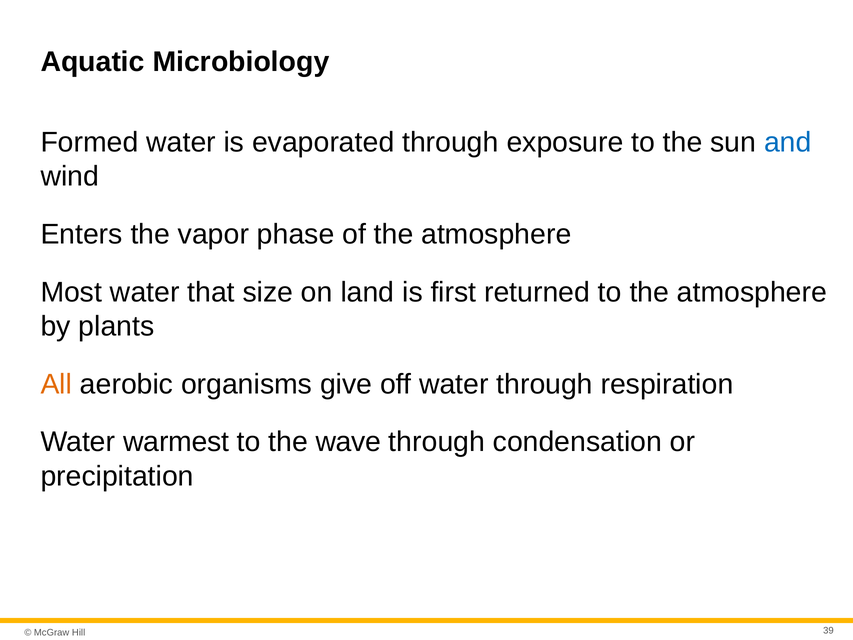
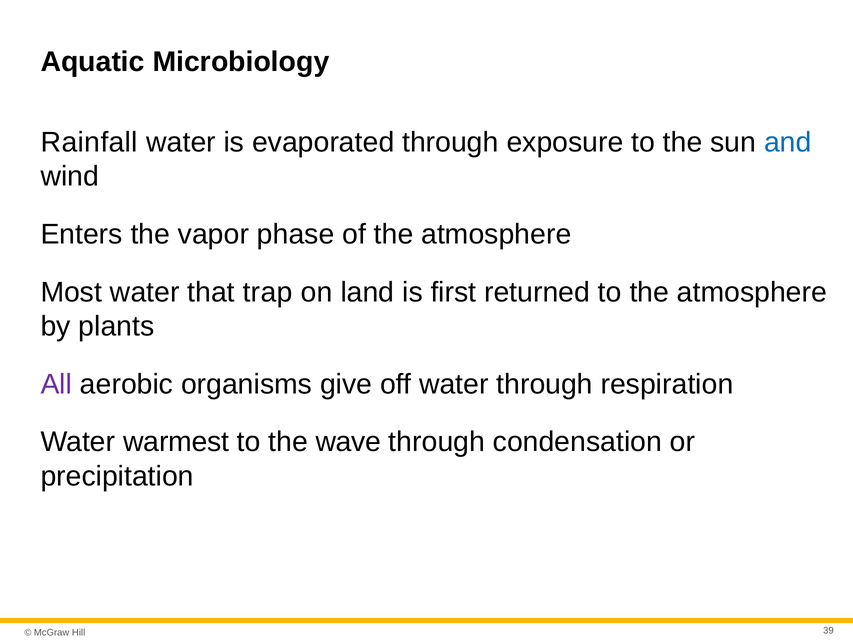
Formed: Formed -> Rainfall (89, 142)
size: size -> trap (268, 292)
All colour: orange -> purple (56, 384)
